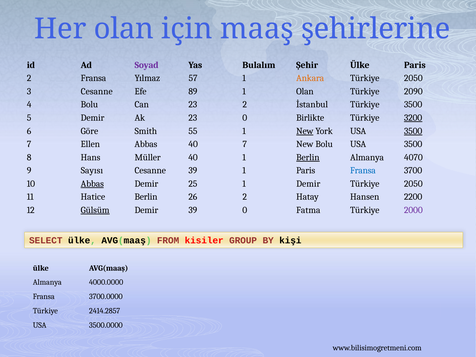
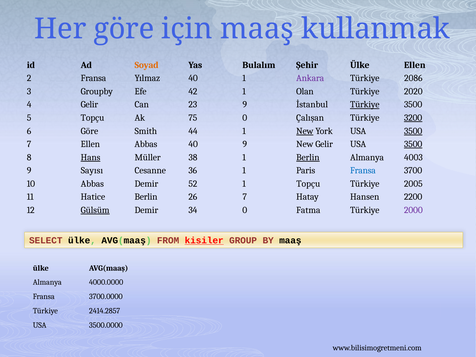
Her olan: olan -> göre (124, 29)
şehirlerine: şehirlerine -> kullanmak (376, 29)
Soyad colour: purple -> orange (147, 65)
Ülke Paris: Paris -> Ellen (415, 65)
Yılmaz 57: 57 -> 40 (193, 78)
Ankara colour: orange -> purple (310, 78)
2050: 2050 -> 2086 (413, 78)
3 Cesanne: Cesanne -> Groupby (97, 91)
89: 89 -> 42 (193, 91)
2090: 2090 -> 2020 (413, 91)
4 Bolu: Bolu -> Gelir (89, 105)
23 2: 2 -> 9 (245, 105)
Türkiye underline: none -> present (365, 105)
5 Demir: Demir -> Topçu (93, 118)
Ak 23: 23 -> 75 (193, 118)
Birlikte: Birlikte -> Çalışan (310, 118)
55: 55 -> 44 (193, 131)
40 7: 7 -> 9 (245, 144)
New Bolu: Bolu -> Gelir (324, 144)
3500 underline: none -> present (413, 144)
Hans underline: none -> present (91, 157)
Müller 40: 40 -> 38 (193, 157)
4070: 4070 -> 4003 (413, 157)
Cesanne 39: 39 -> 36 (193, 170)
Abbas underline: present -> none (92, 184)
25: 25 -> 52 (193, 184)
1 Demir: Demir -> Topçu (308, 184)
2050: 2050 -> 2005 (413, 184)
26 2: 2 -> 7 (245, 197)
Demir 39: 39 -> 34 (193, 210)
kisiler underline: none -> present (204, 241)
BY kişi: kişi -> maaş (290, 241)
